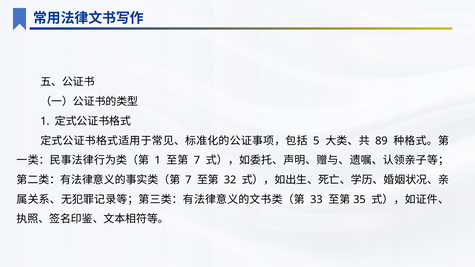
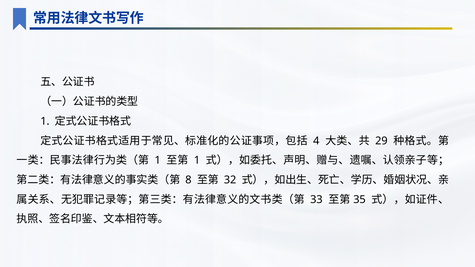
5: 5 -> 4 (316, 141)
89: 89 -> 29 (381, 141)
7: 7 -> 1 (197, 160)
7: 7 -> 8 (188, 180)
